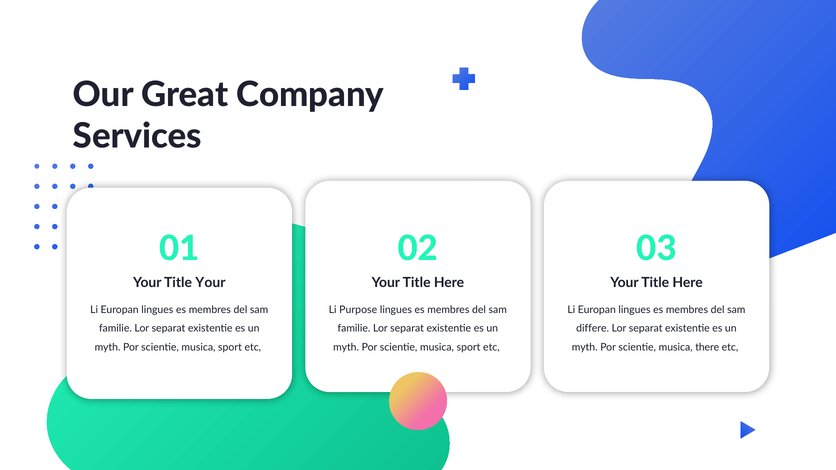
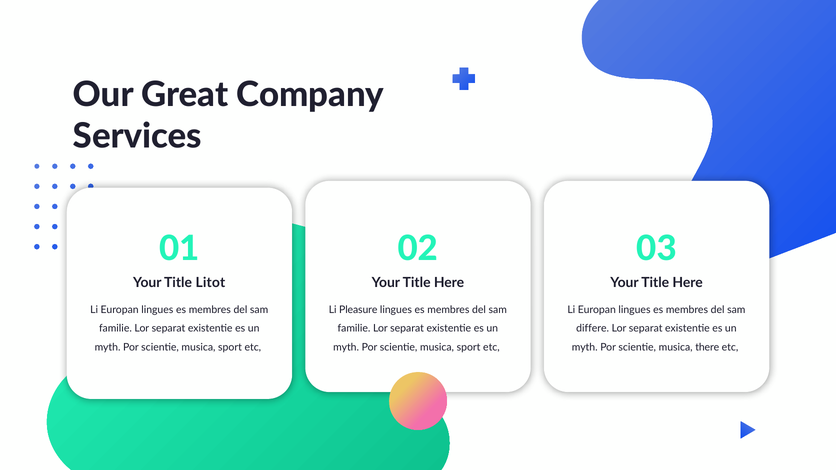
Title Your: Your -> Litot (210, 283)
Purpose: Purpose -> Pleasure (358, 310)
